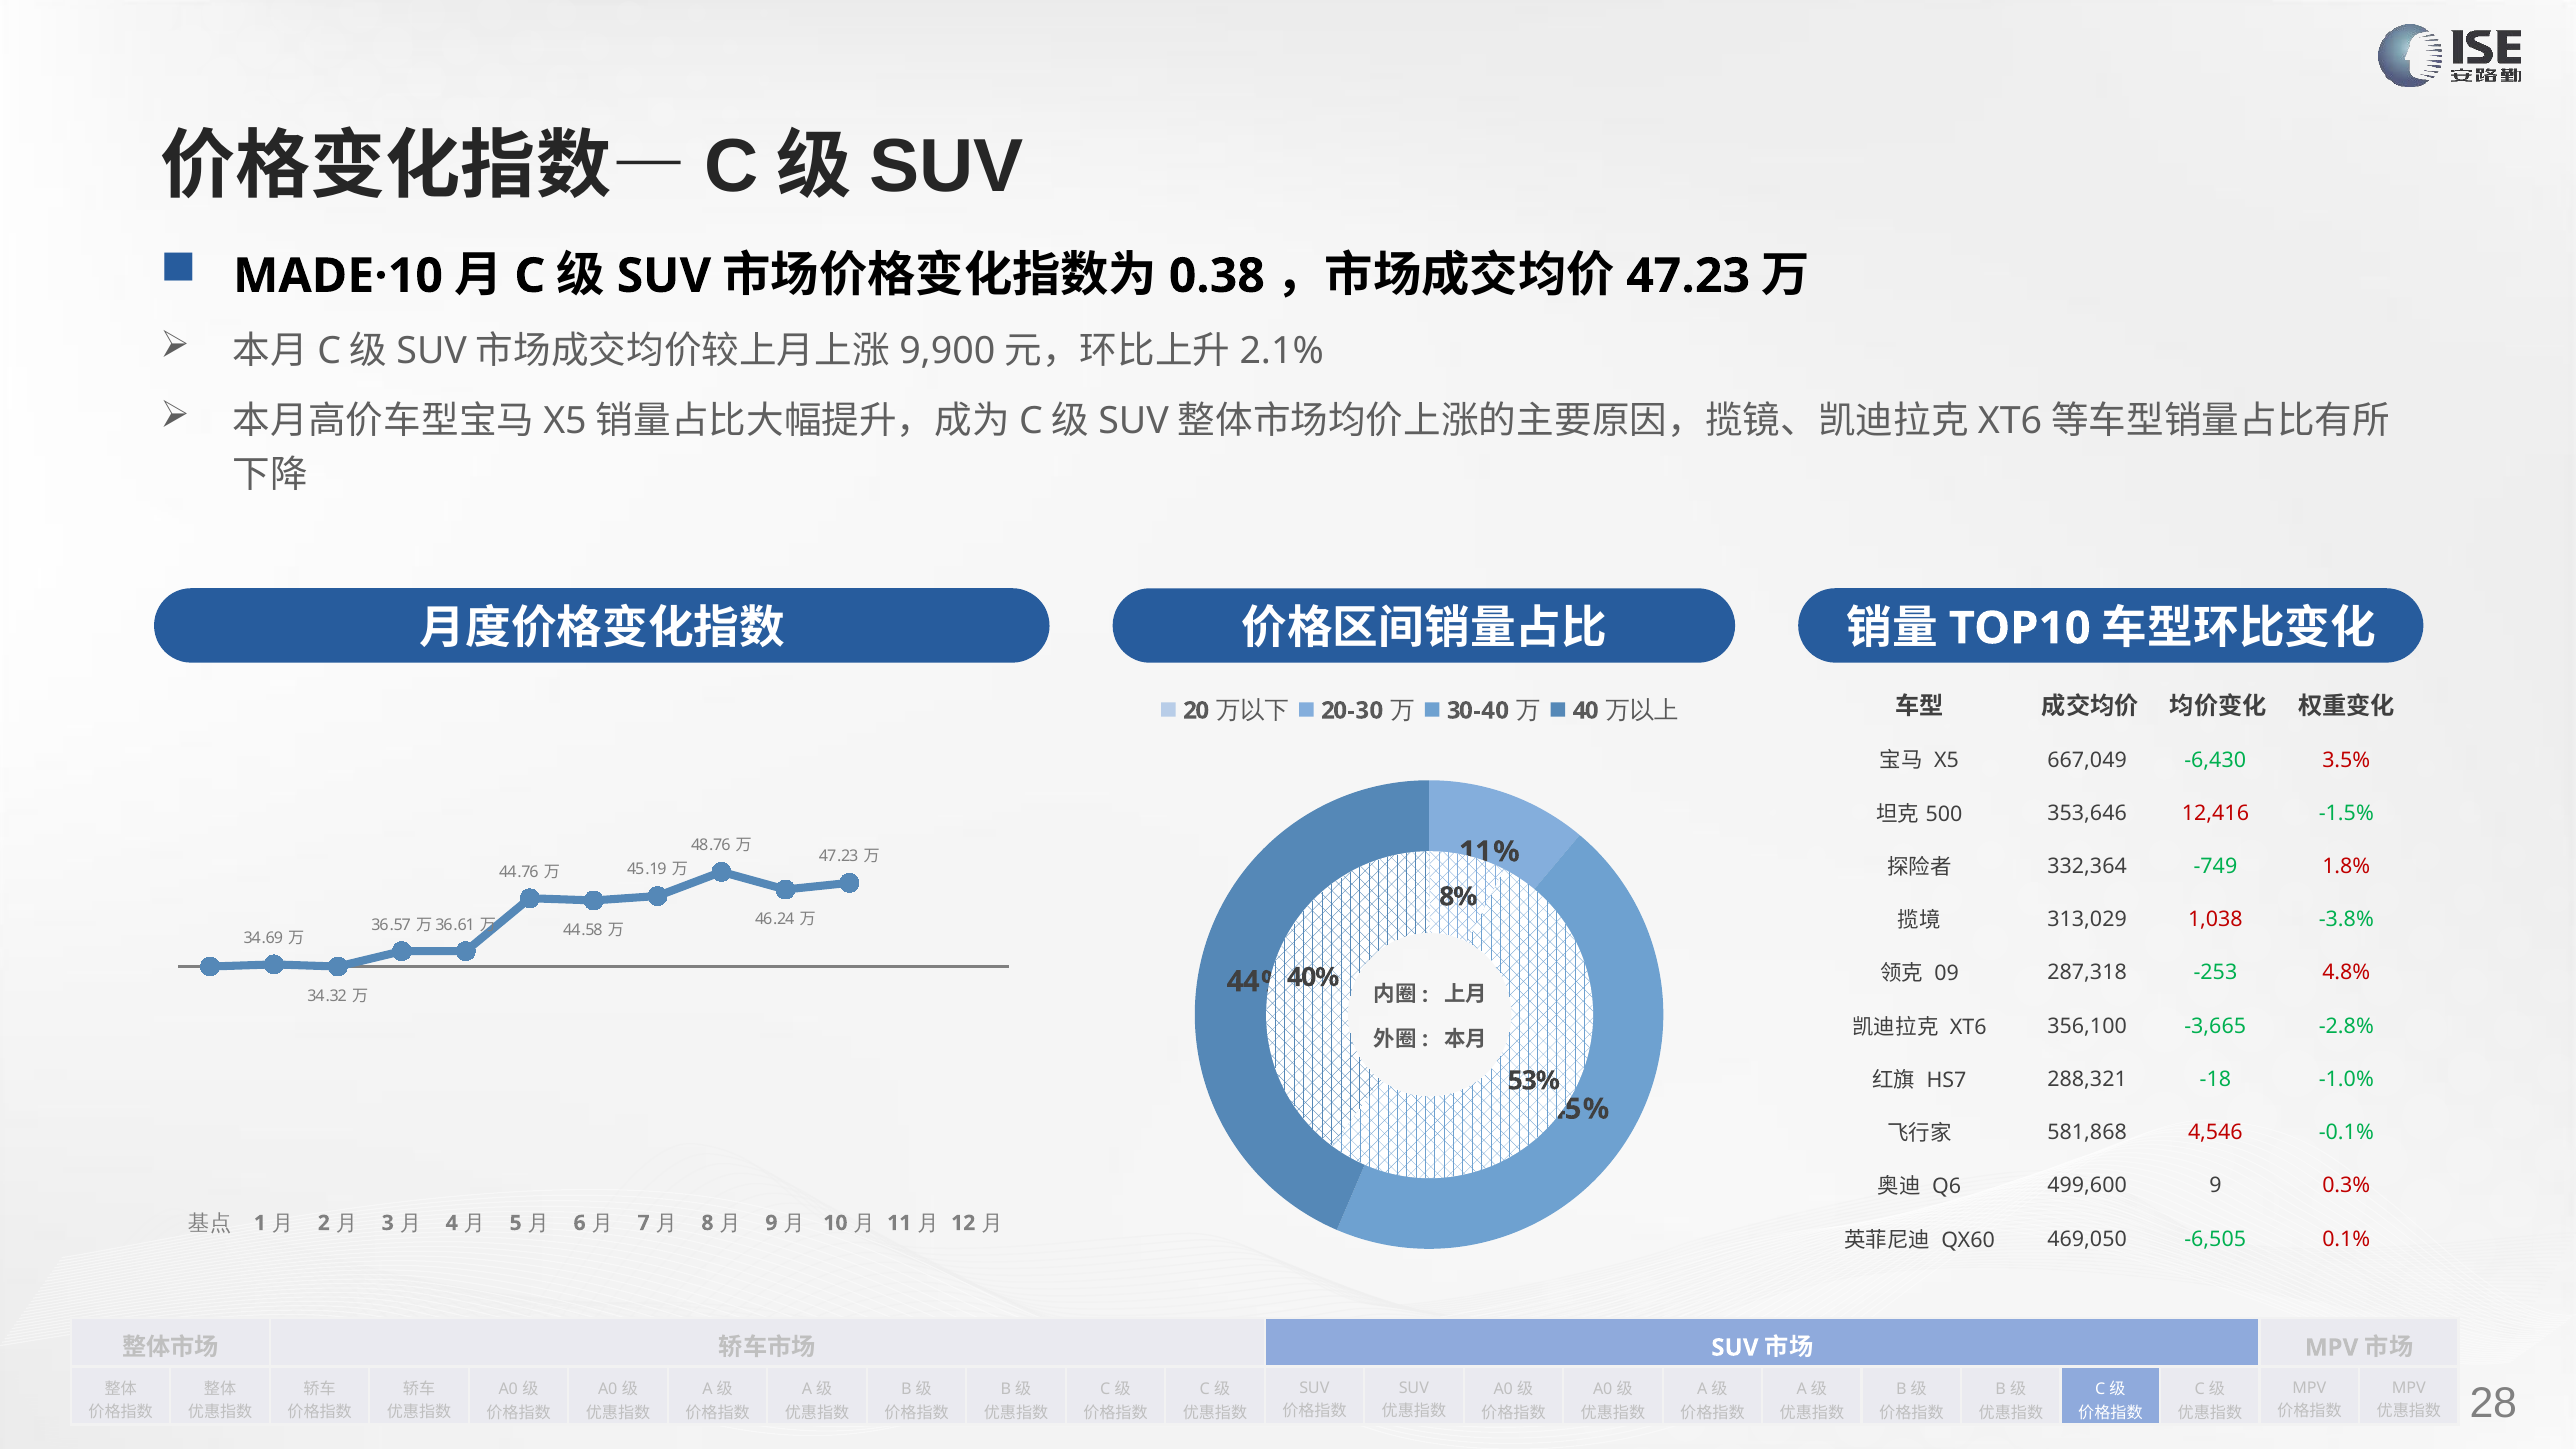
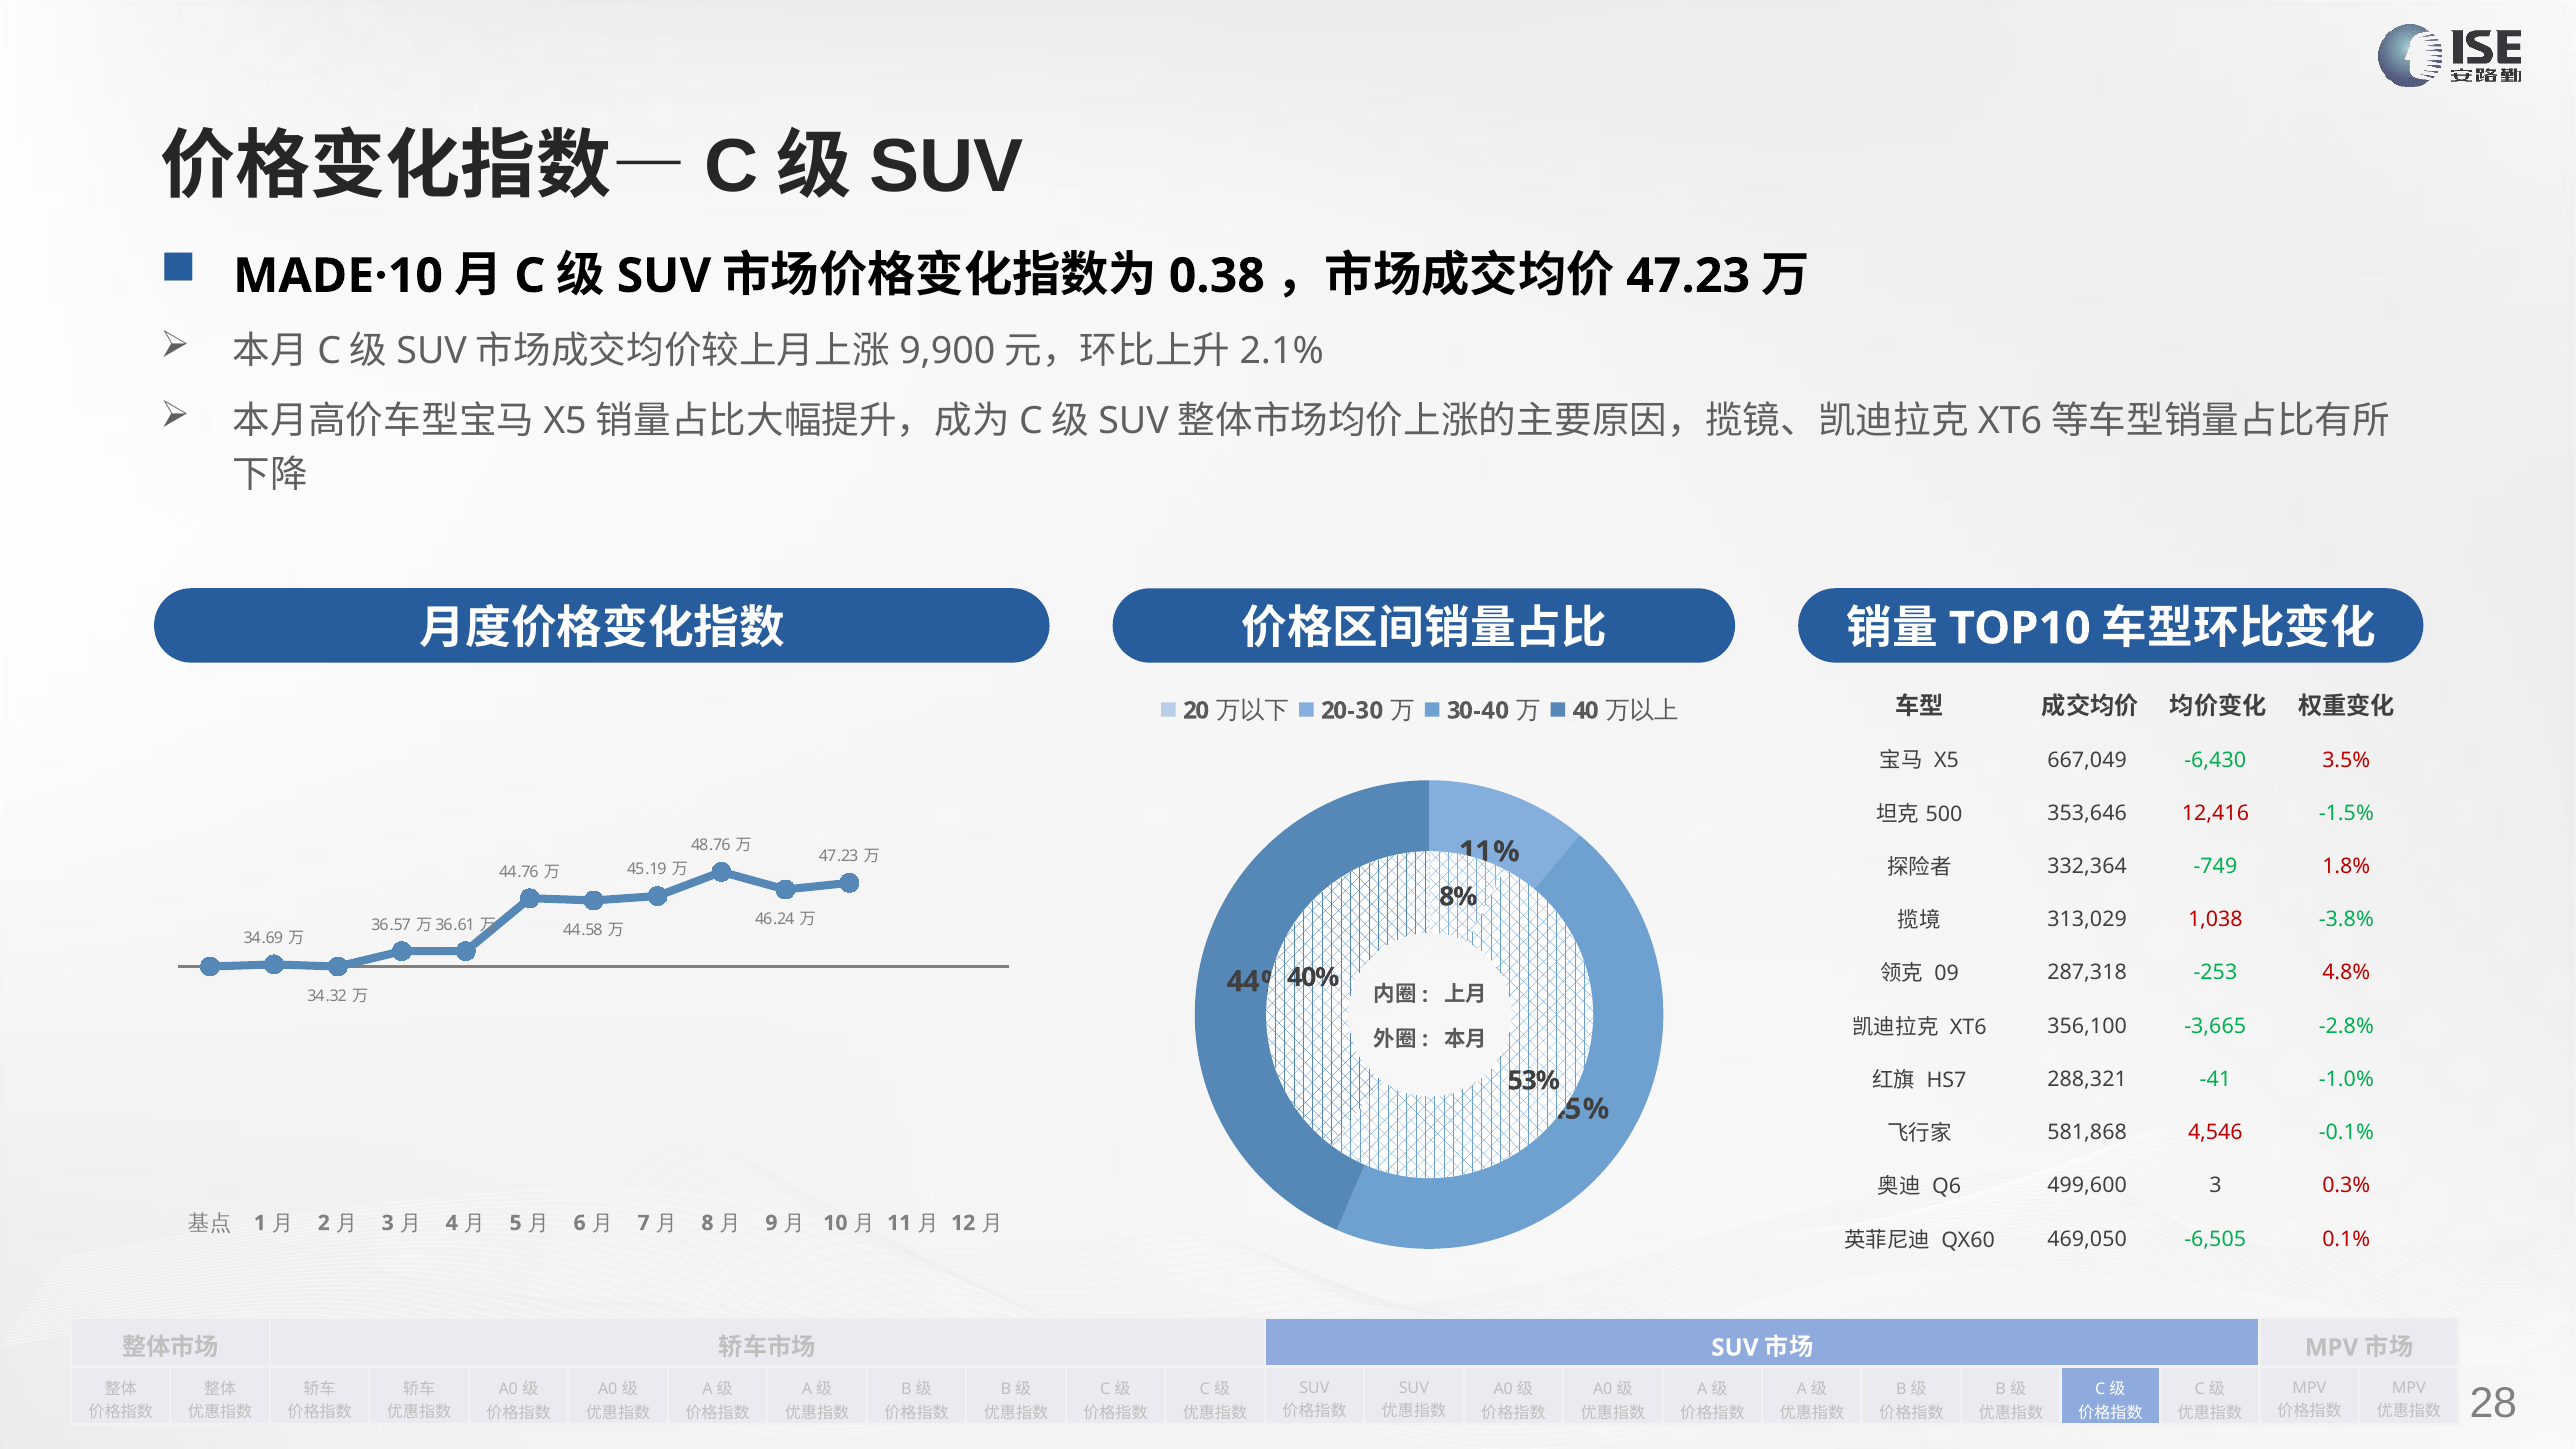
-18: -18 -> -41 (2215, 1079)
499,600 9: 9 -> 3 (2216, 1186)
